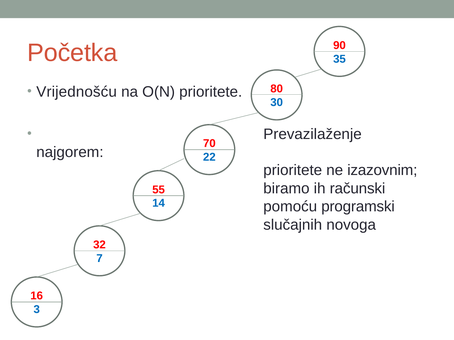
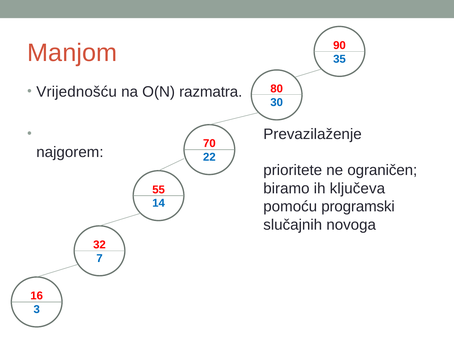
Početka: Početka -> Manjom (72, 53)
O(N prioritete: prioritete -> razmatra (211, 92)
izazovnim: izazovnim -> ograničen (382, 171)
računski: računski -> ključeva (357, 189)
